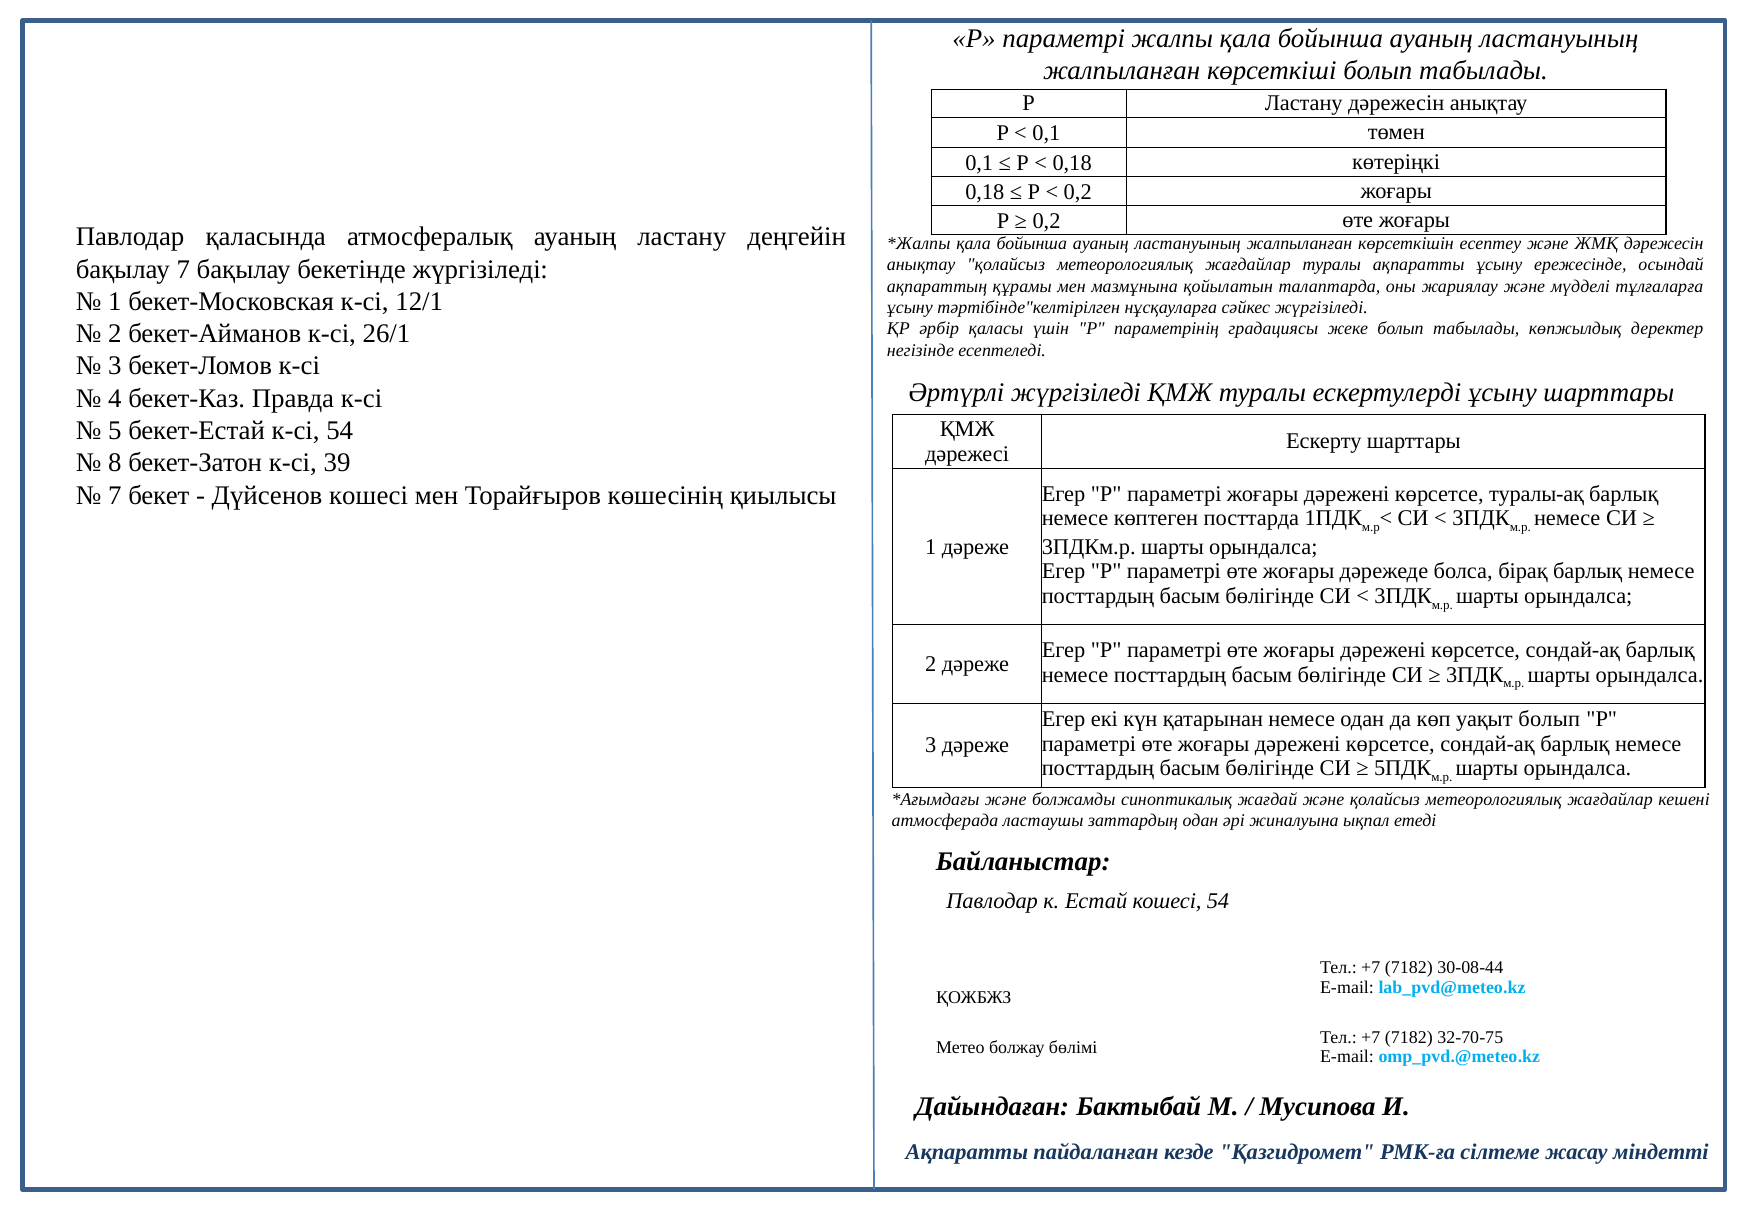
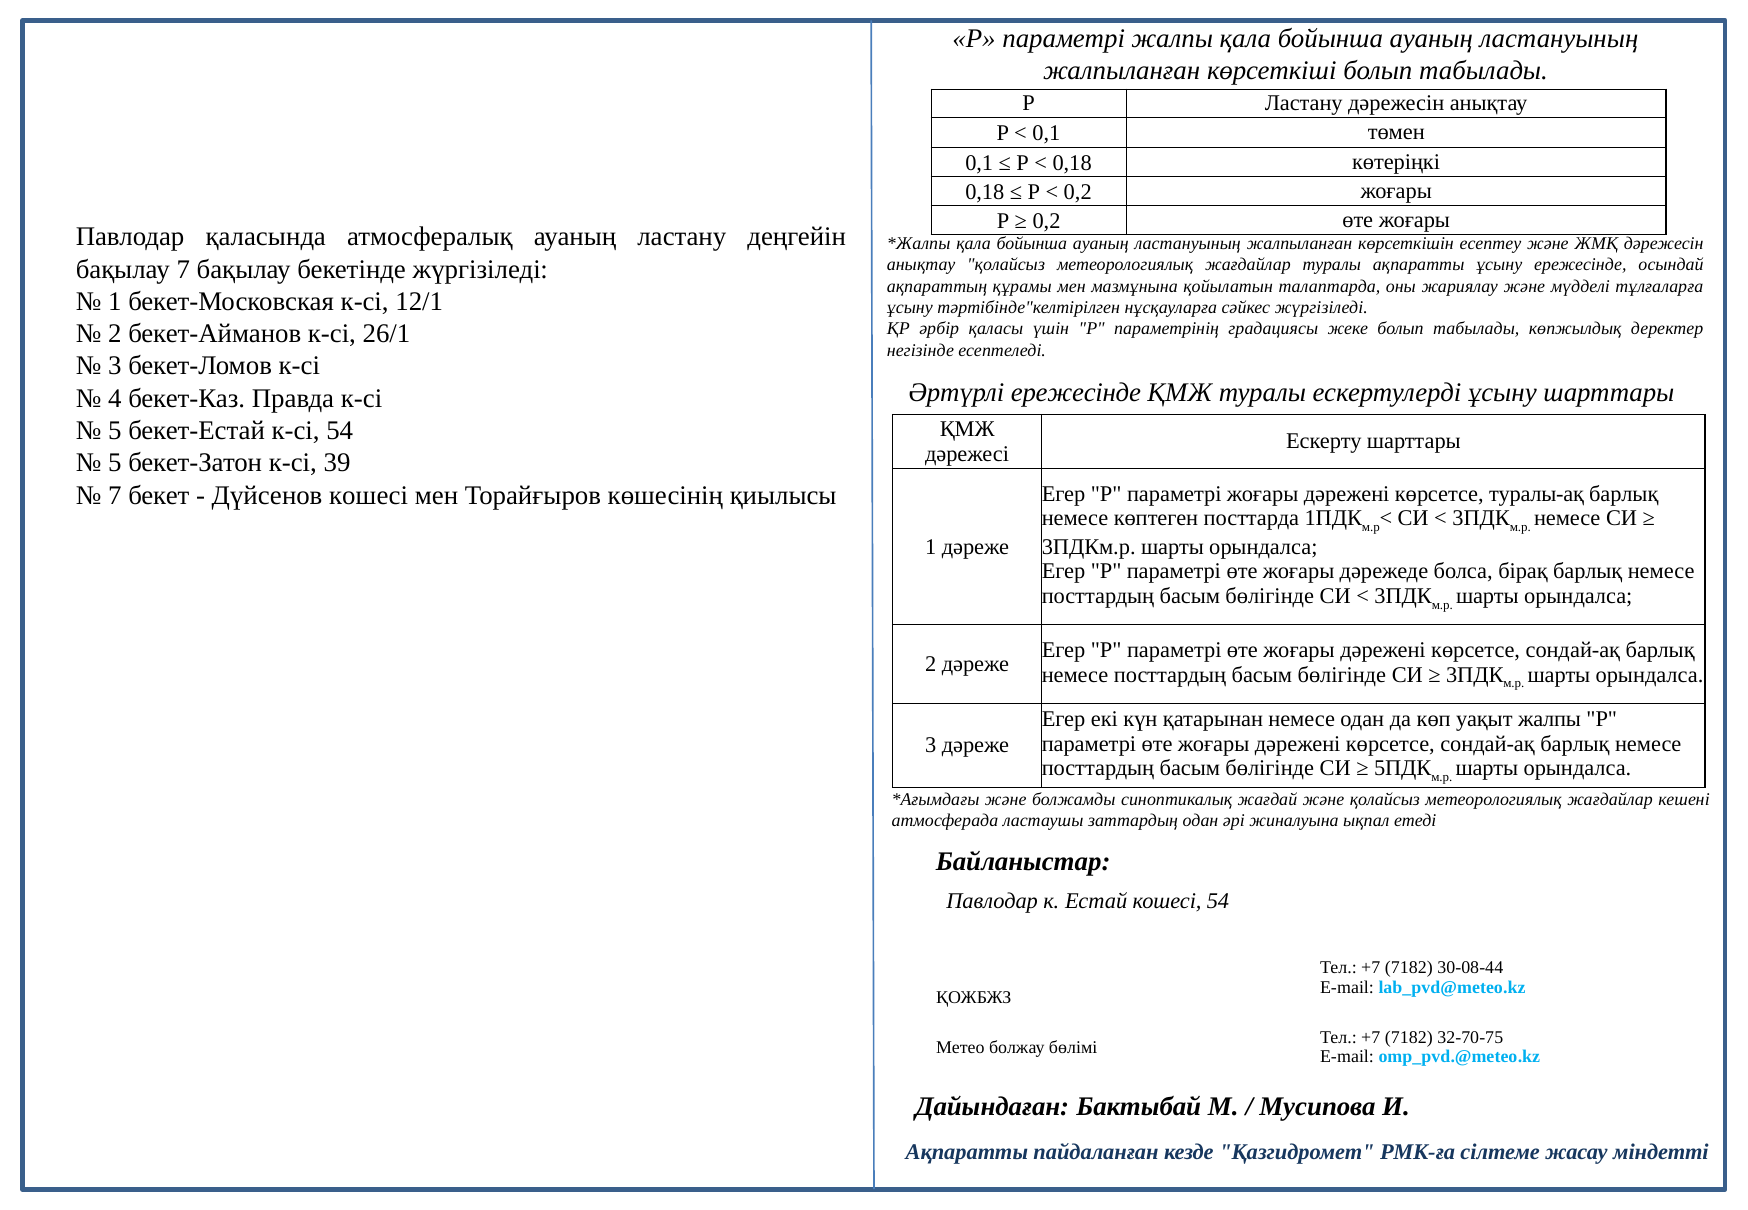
Әртүрлі жүргізіледі: жүргізіледі -> ережесінде (1076, 393)
8: 8 -> 5 (115, 463)
уақыт болып: болып -> жалпы (1550, 719)
